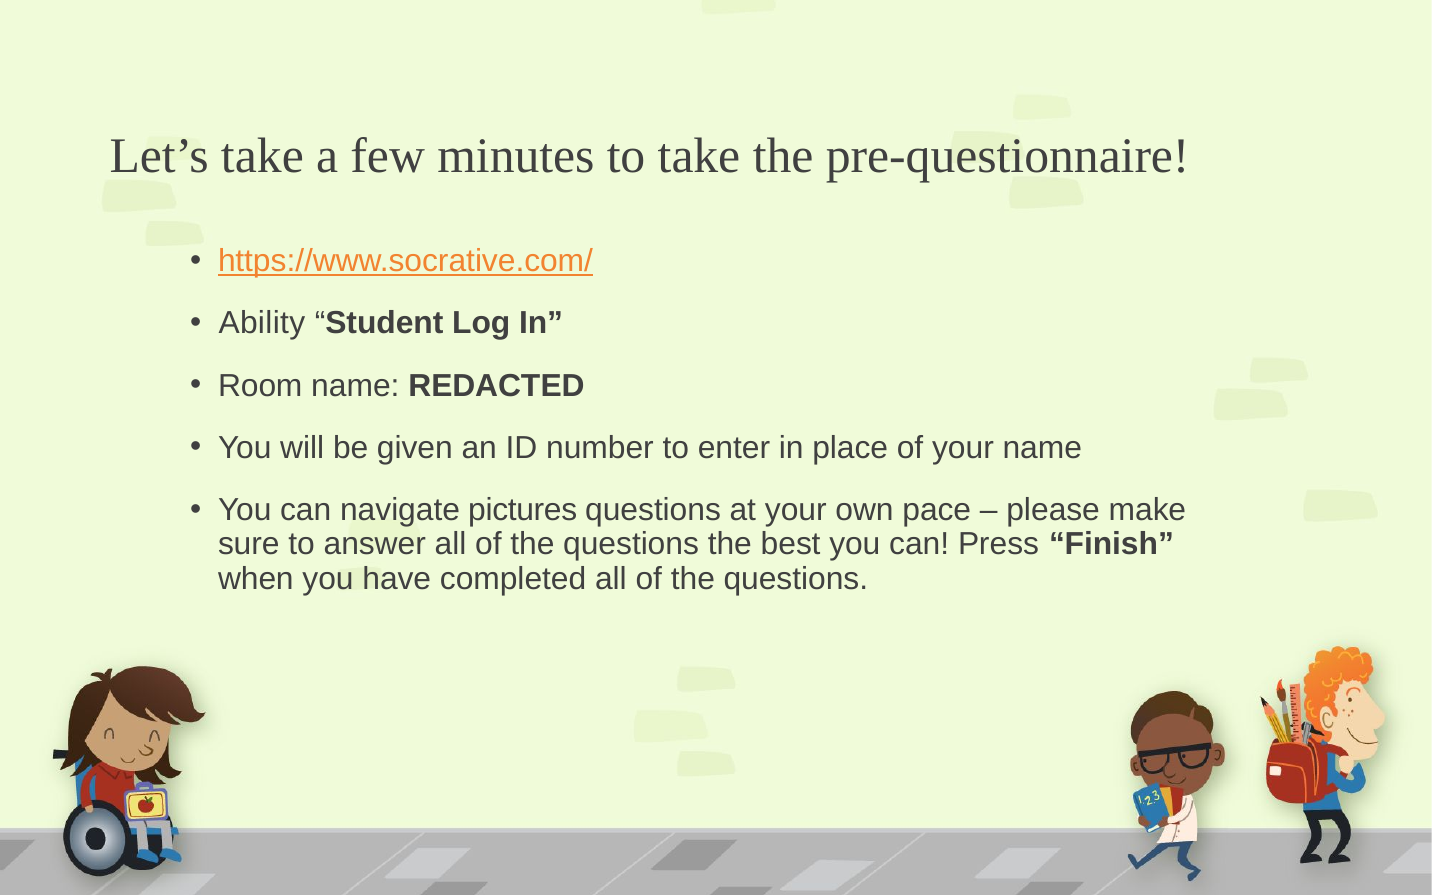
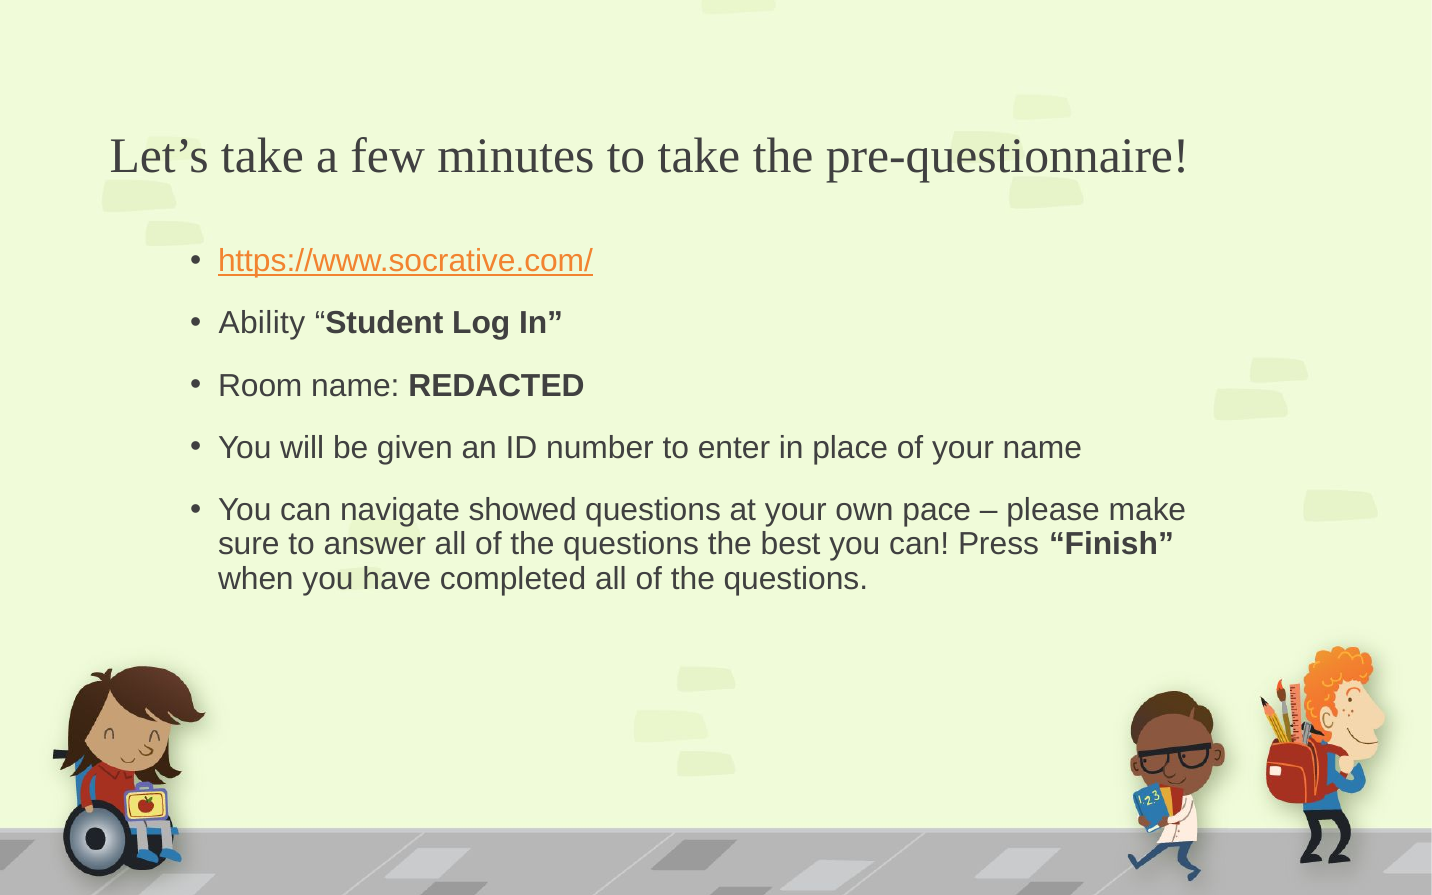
pictures: pictures -> showed (523, 510)
